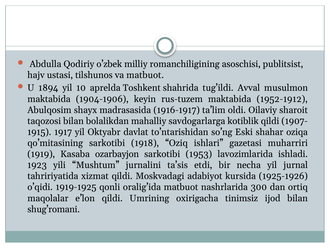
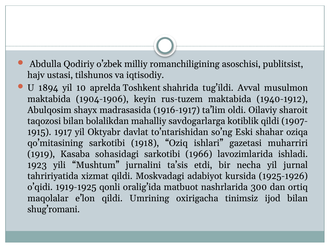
va matbuot: matbuot -> iqtisodiy (145, 75)
1952-1912: 1952-1912 -> 1940-1912 (282, 99)
ozarbayjon: ozarbayjon -> sohasidagi (117, 154)
1953: 1953 -> 1966 (199, 154)
